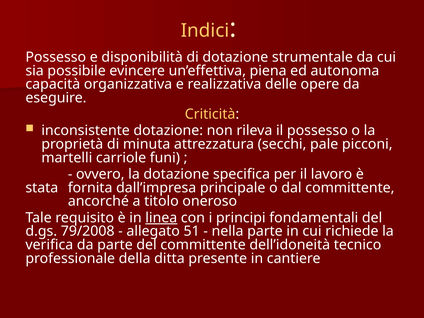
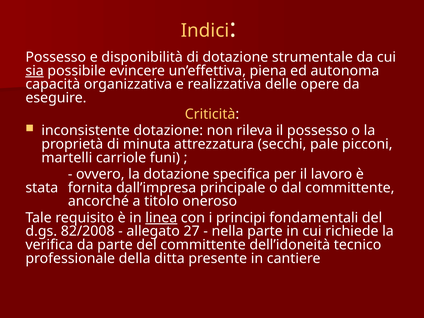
sia underline: none -> present (35, 71)
79/2008: 79/2008 -> 82/2008 (88, 231)
51: 51 -> 27 (192, 231)
